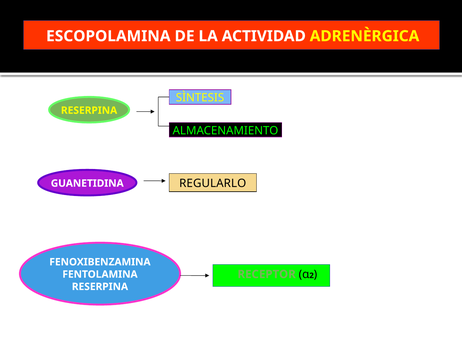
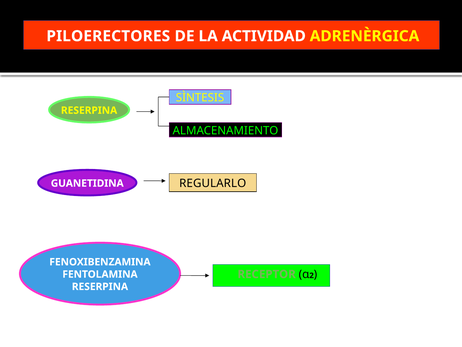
ESCOPOLAMINA: ESCOPOLAMINA -> PILOERECTORES (108, 36)
